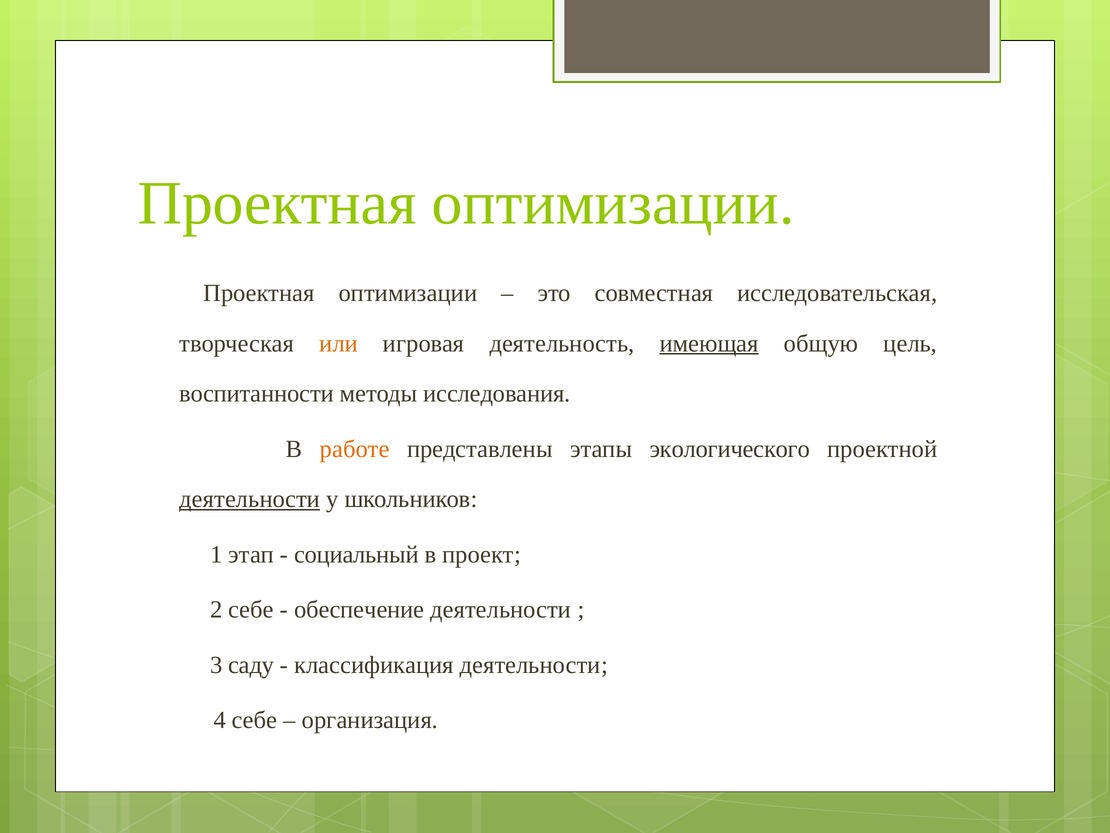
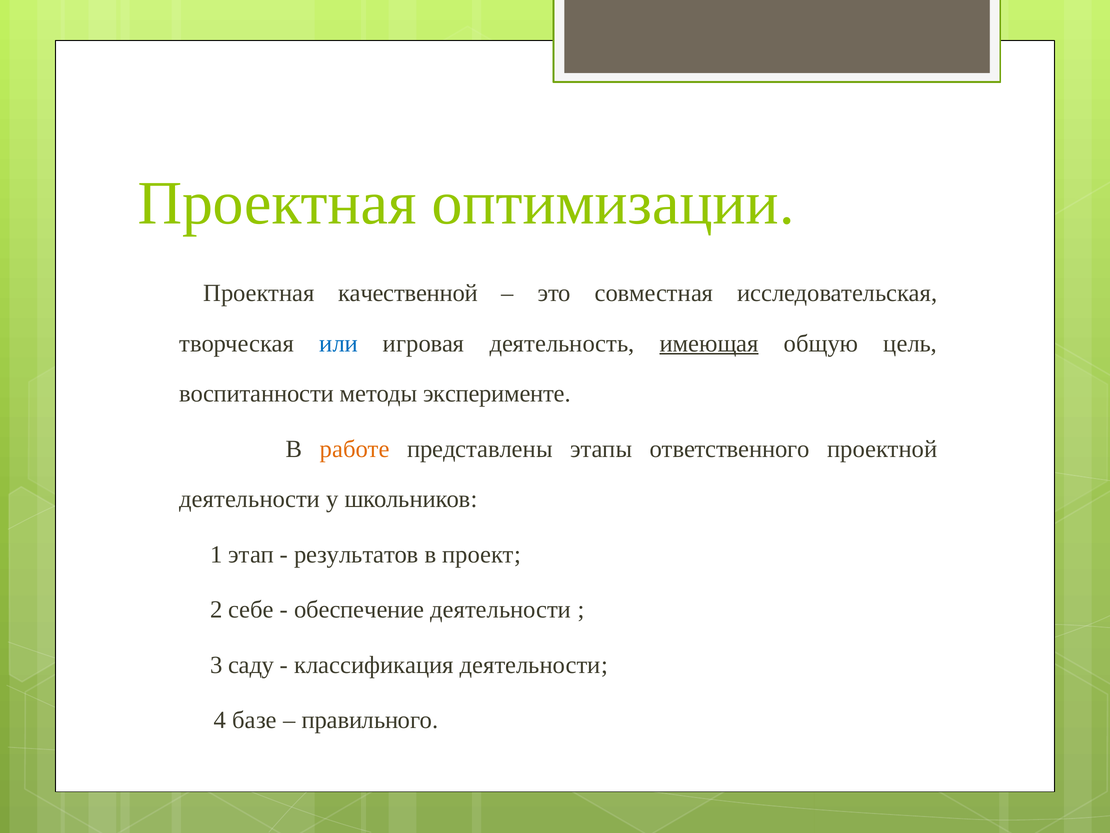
оптимизации: оптимизации -> качественной (408, 293)
или colour: orange -> blue (339, 343)
исследования: исследования -> эксперименте (497, 393)
экологического: экологического -> ответственного (730, 449)
деятельности underline: present -> none (250, 499)
социальный: социальный -> результатов (356, 554)
4 себе: себе -> базе (254, 720)
организация: организация -> правильного (370, 720)
